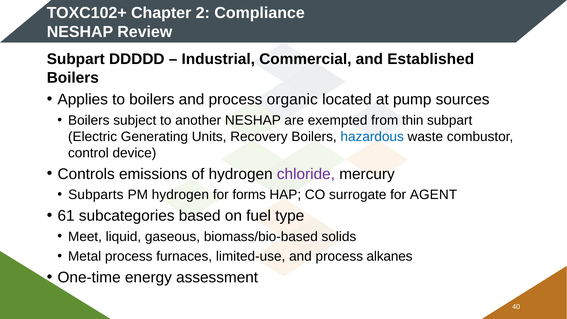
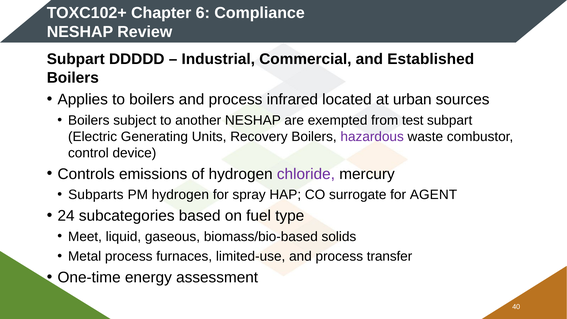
2: 2 -> 6 (203, 13)
organic: organic -> infrared (292, 100)
pump: pump -> urban (412, 100)
thin: thin -> test (413, 120)
hazardous colour: blue -> purple (372, 137)
forms: forms -> spray (249, 195)
61: 61 -> 24 (66, 216)
alkanes: alkanes -> transfer (390, 256)
